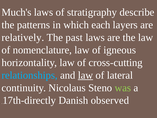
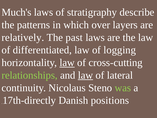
each: each -> over (101, 25)
nomenclature: nomenclature -> differentiated (42, 50)
igneous: igneous -> logging (120, 50)
law underline: none -> present (67, 62)
relationships colour: light blue -> light green (30, 75)
observed: observed -> positions (110, 100)
